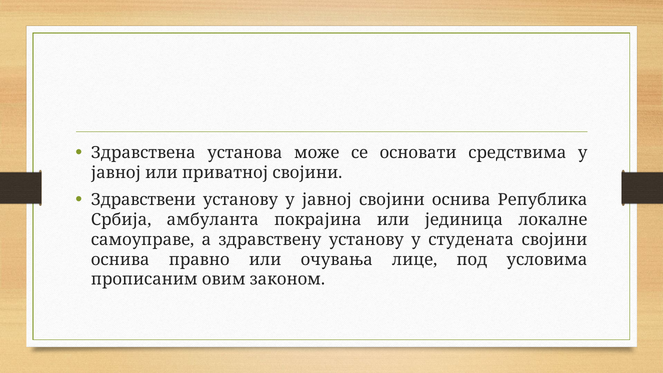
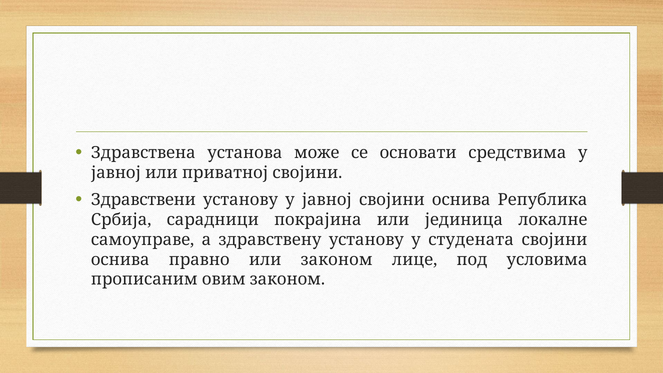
амбуланта: амбуланта -> сарадници (213, 220)
или очувања: очувања -> законом (337, 260)
